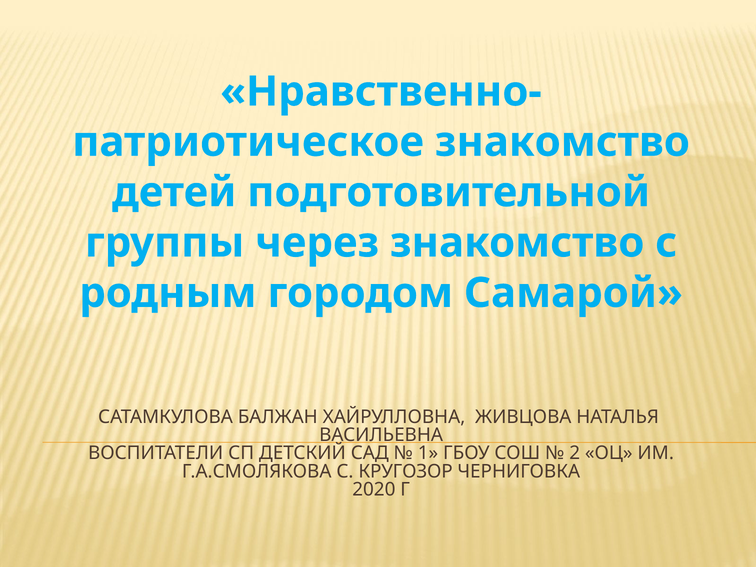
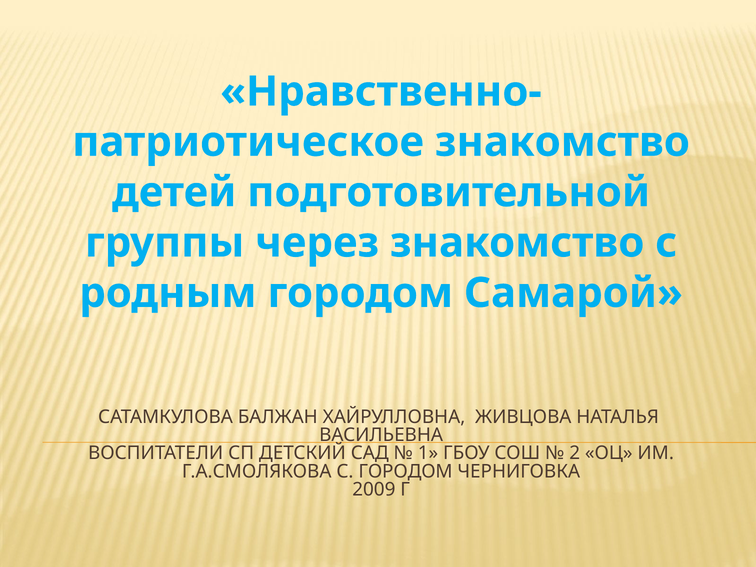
С КРУГОЗОР: КРУГОЗОР -> ГОРОДОМ (406, 471)
2020: 2020 -> 2009 (374, 490)
